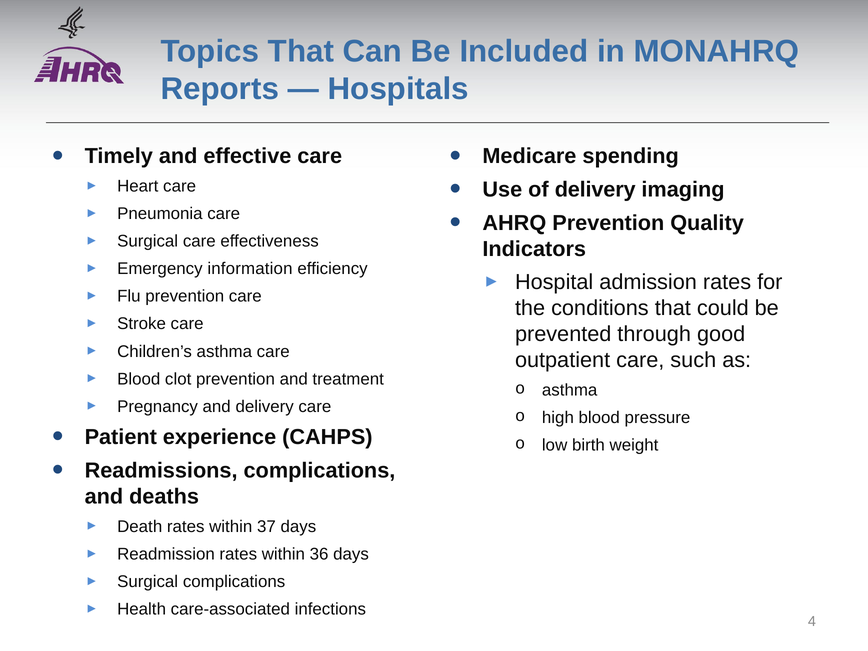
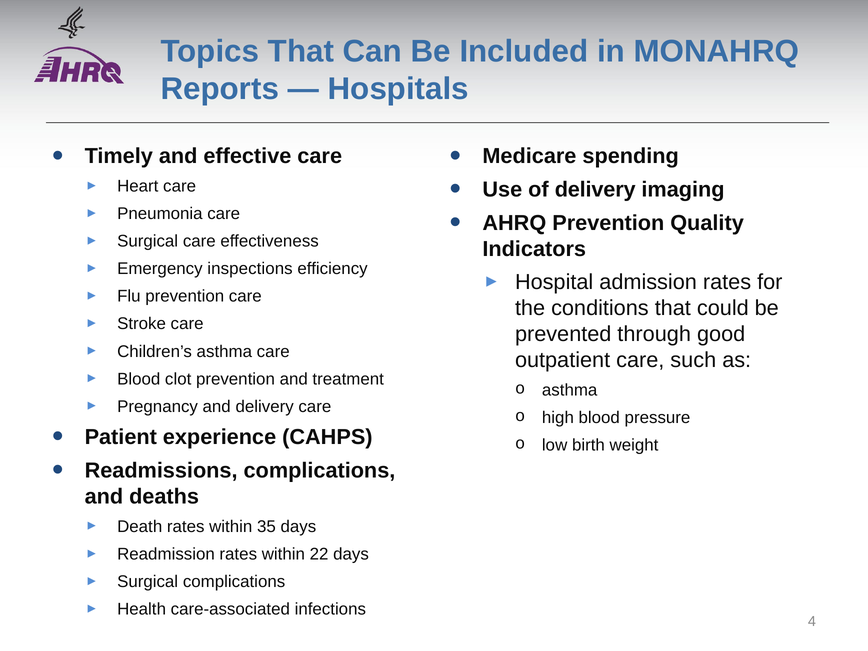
information: information -> inspections (250, 269)
37: 37 -> 35 (266, 527)
36: 36 -> 22 (319, 554)
